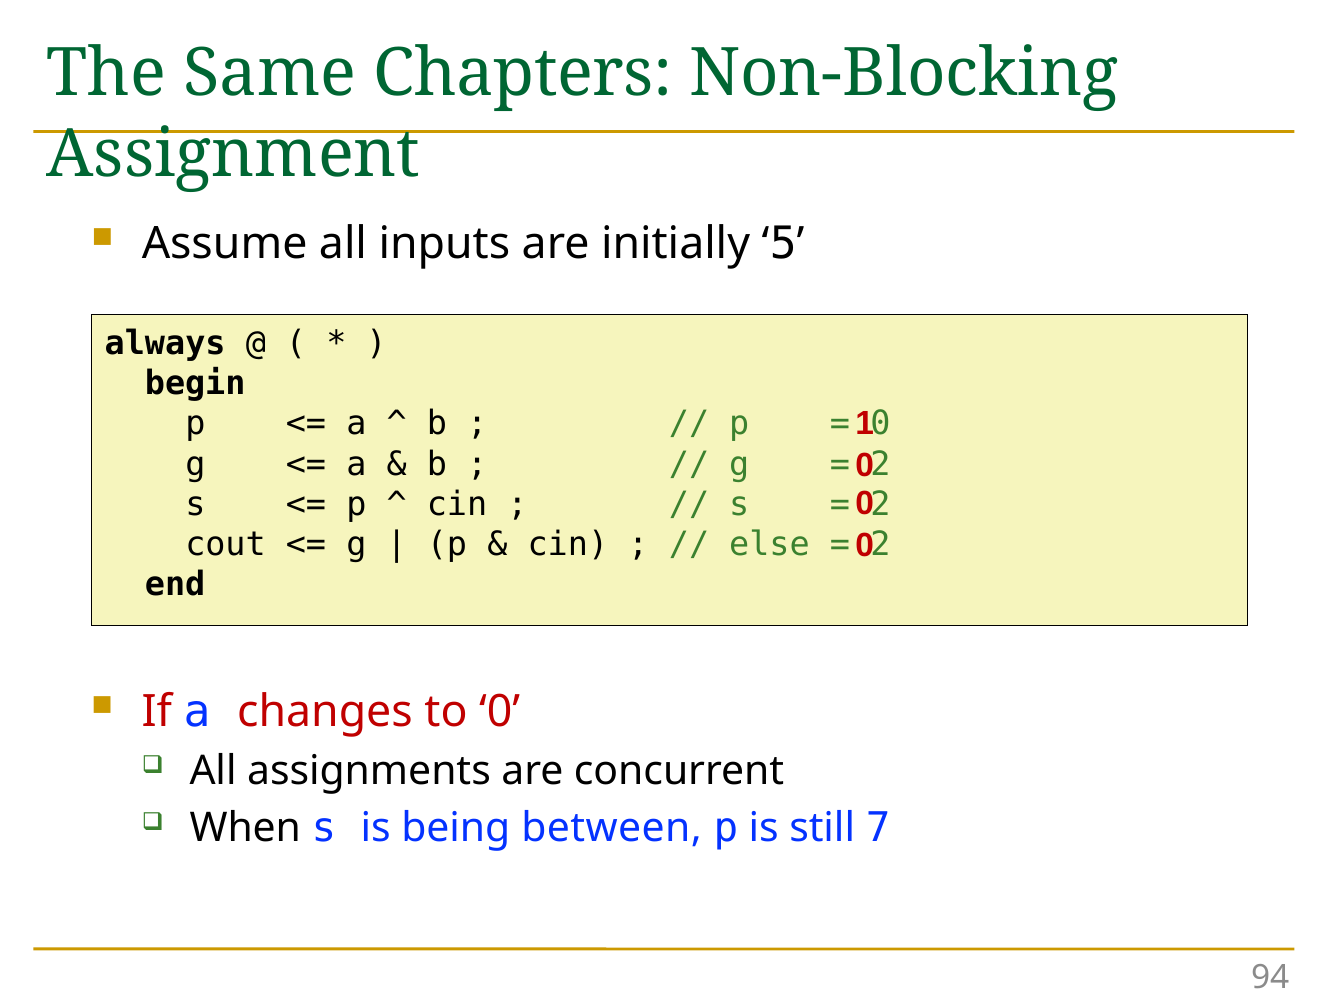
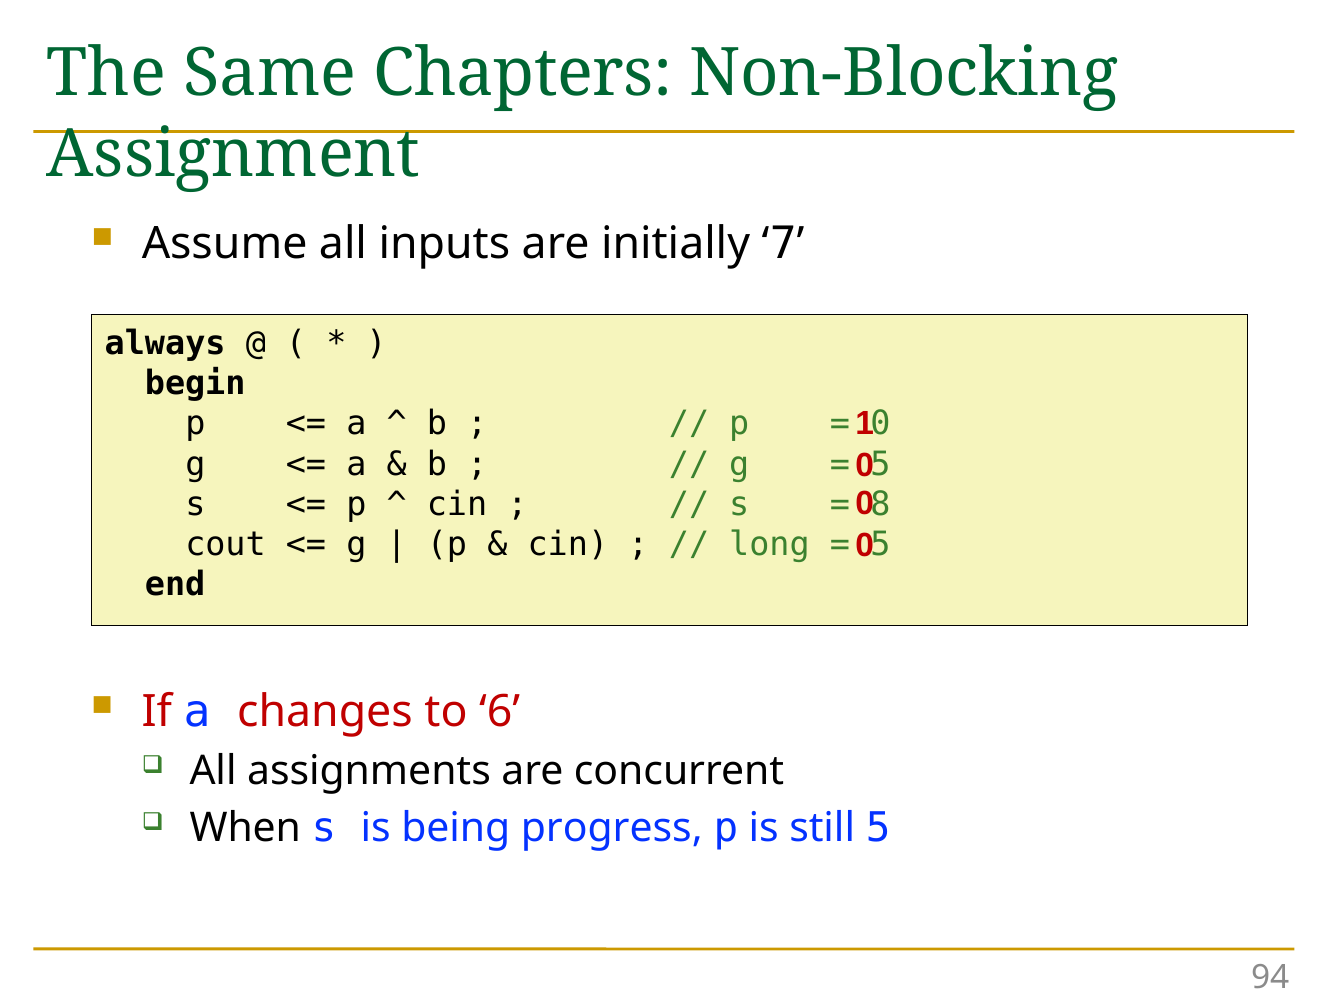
5: 5 -> 7 (783, 244)
2: 2 -> 5 (880, 464)
2: 2 -> 8 (880, 504)
else: else -> long (769, 544)
2: 2 -> 5 (880, 544)
to 0: 0 -> 6 (500, 712)
between: between -> progress (612, 828)
still 7: 7 -> 5 (878, 828)
